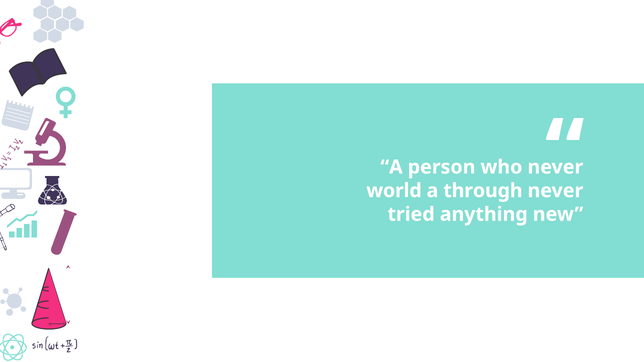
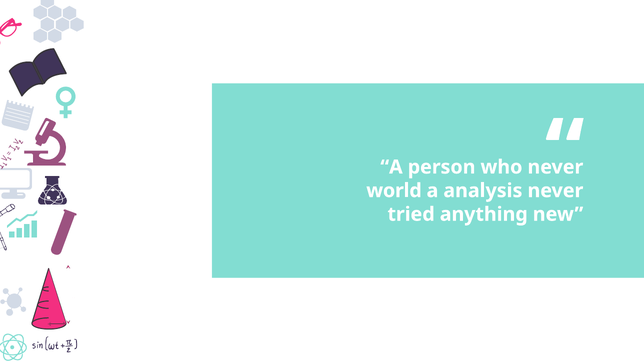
through: through -> analysis (483, 191)
